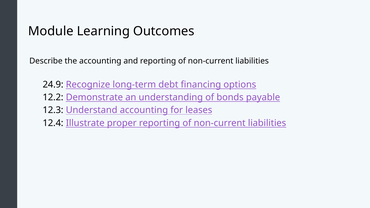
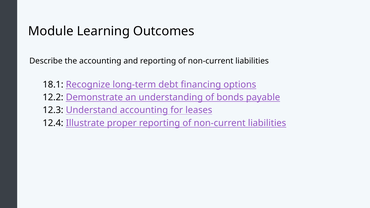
24.9: 24.9 -> 18.1 (53, 85)
